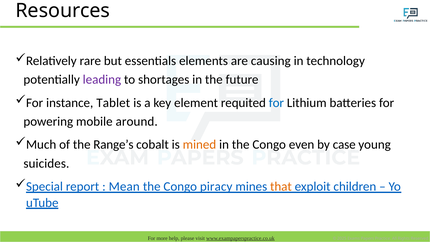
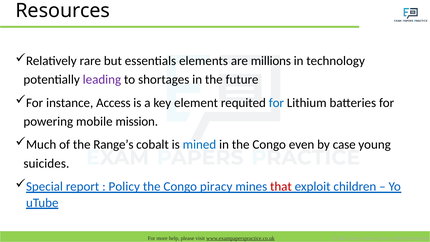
causing: causing -> millions (271, 61)
Tablet: Tablet -> Access (113, 103)
around: around -> mission (137, 121)
mined colour: orange -> blue (199, 145)
Mean: Mean -> Policy (124, 187)
that colour: orange -> red (281, 187)
